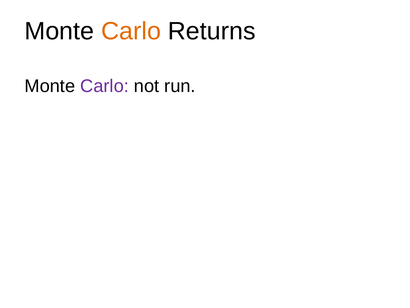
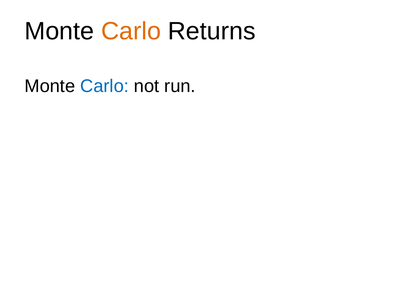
Carlo colour: purple -> blue (105, 86)
